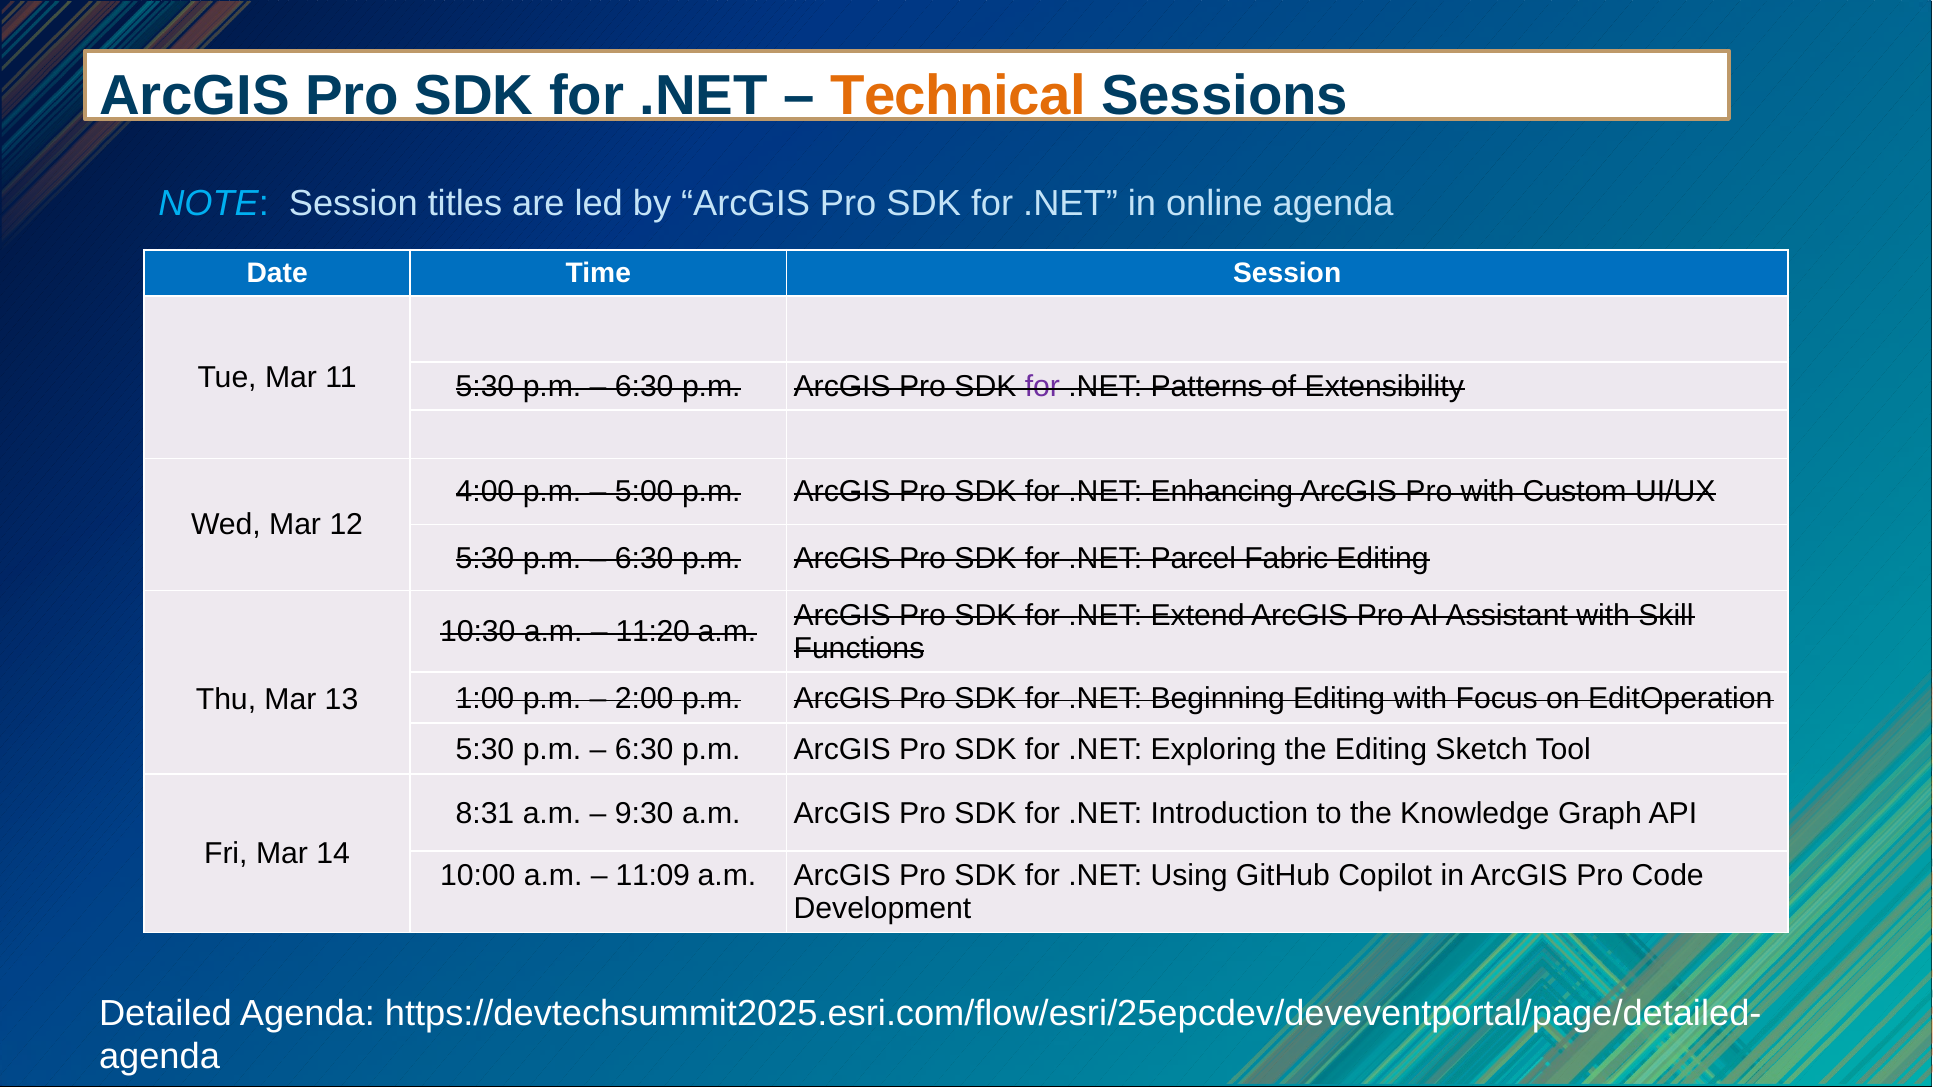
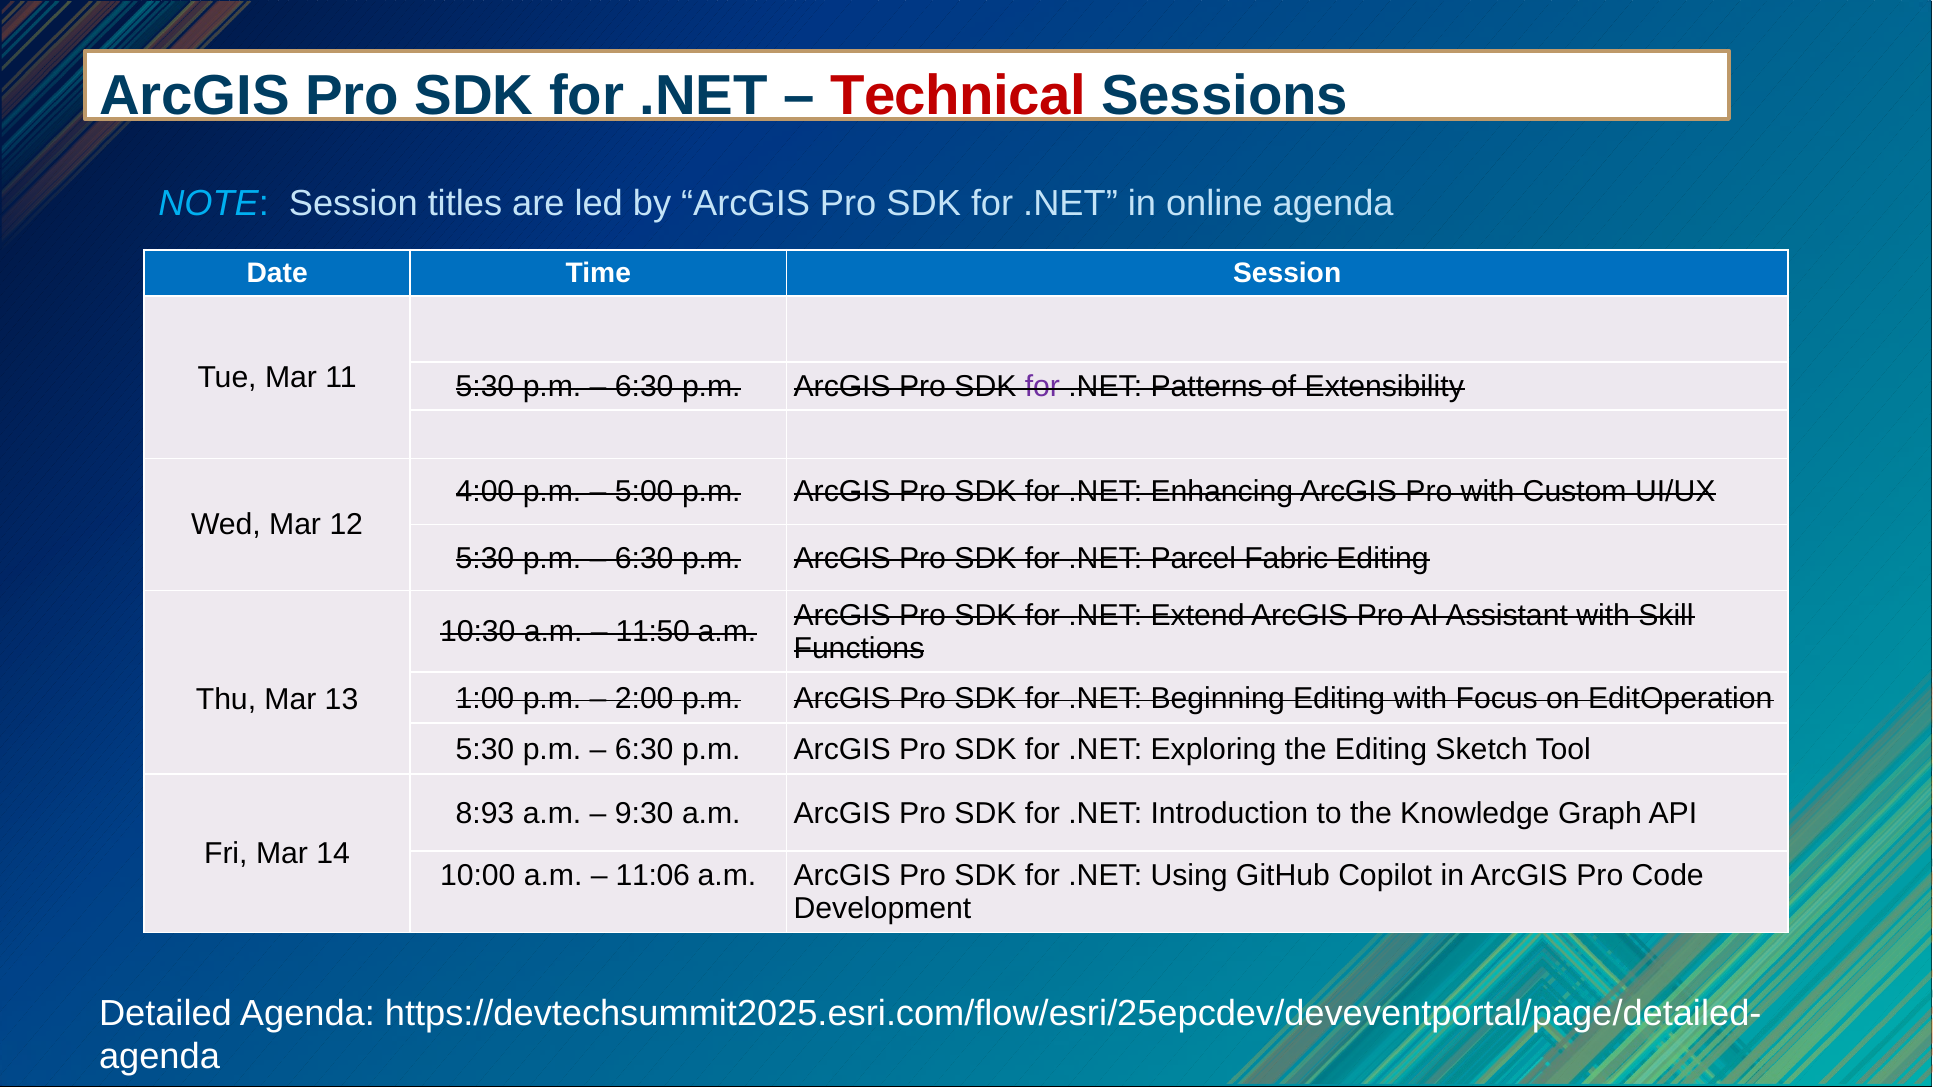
Technical colour: orange -> red (958, 96)
11:20: 11:20 -> 11:50 (653, 632)
8:31: 8:31 -> 8:93 (485, 813)
11:09: 11:09 -> 11:06 (653, 876)
